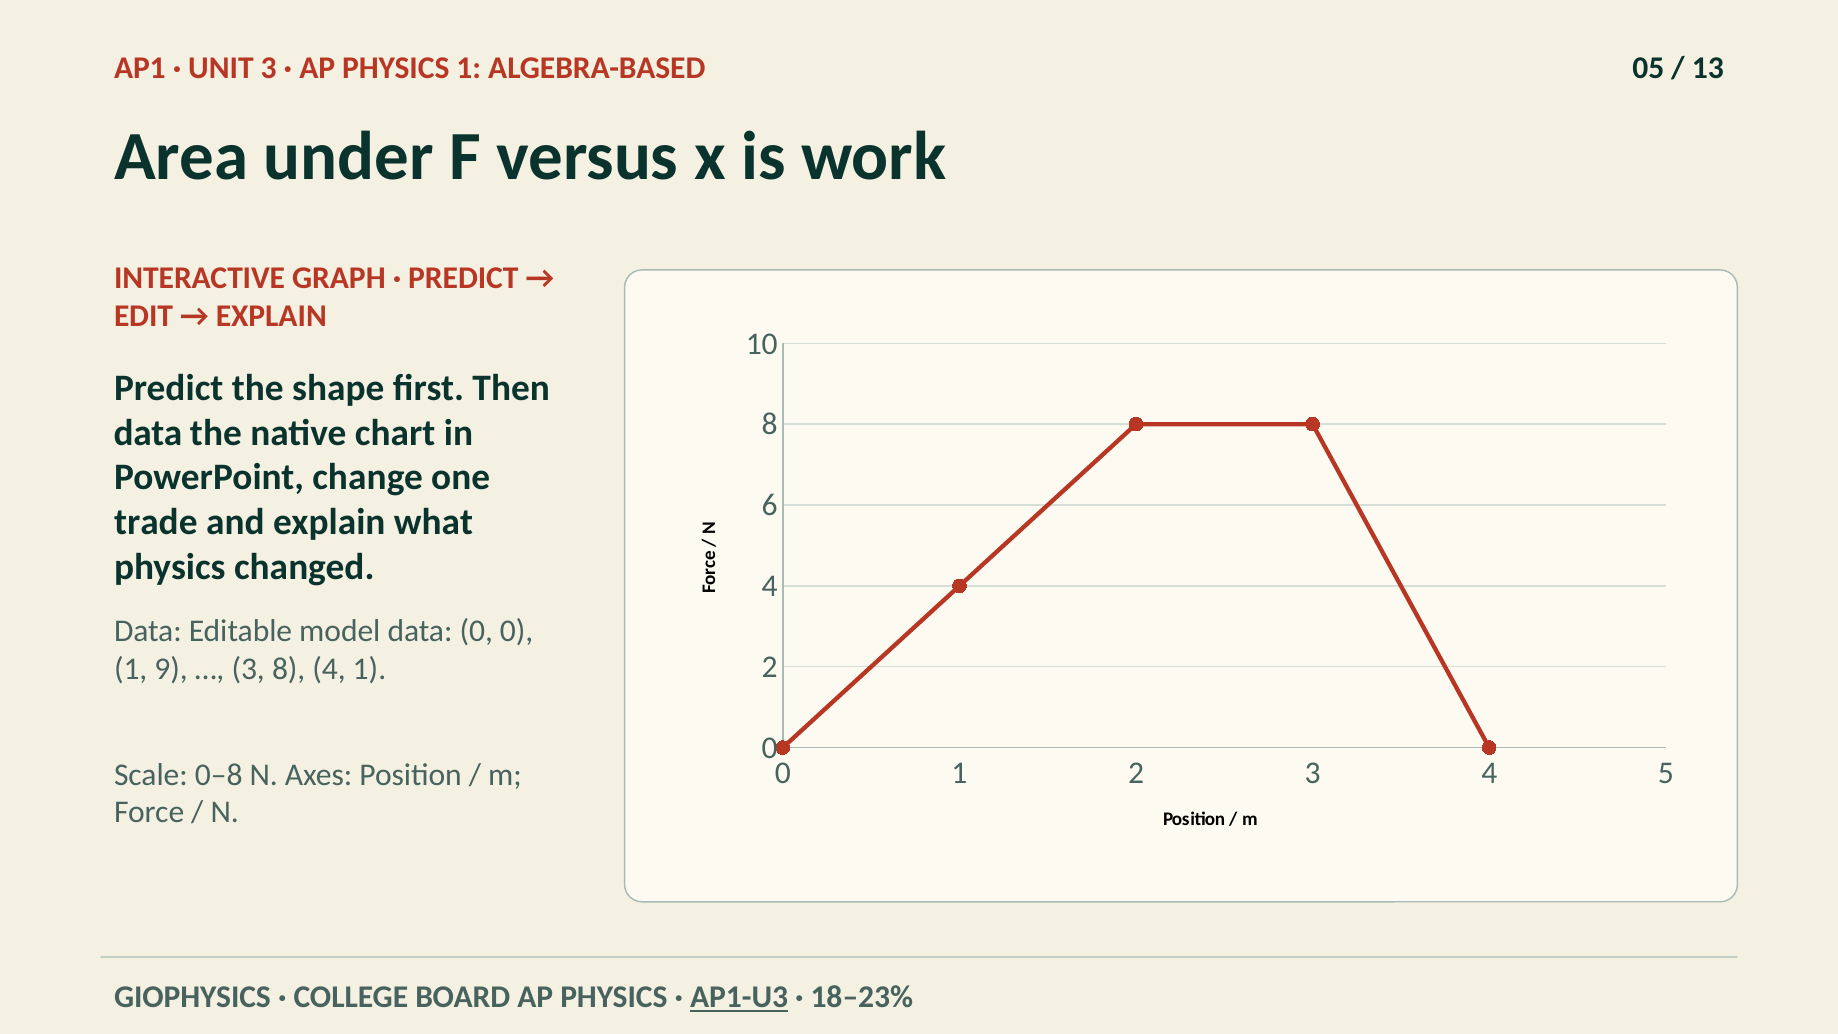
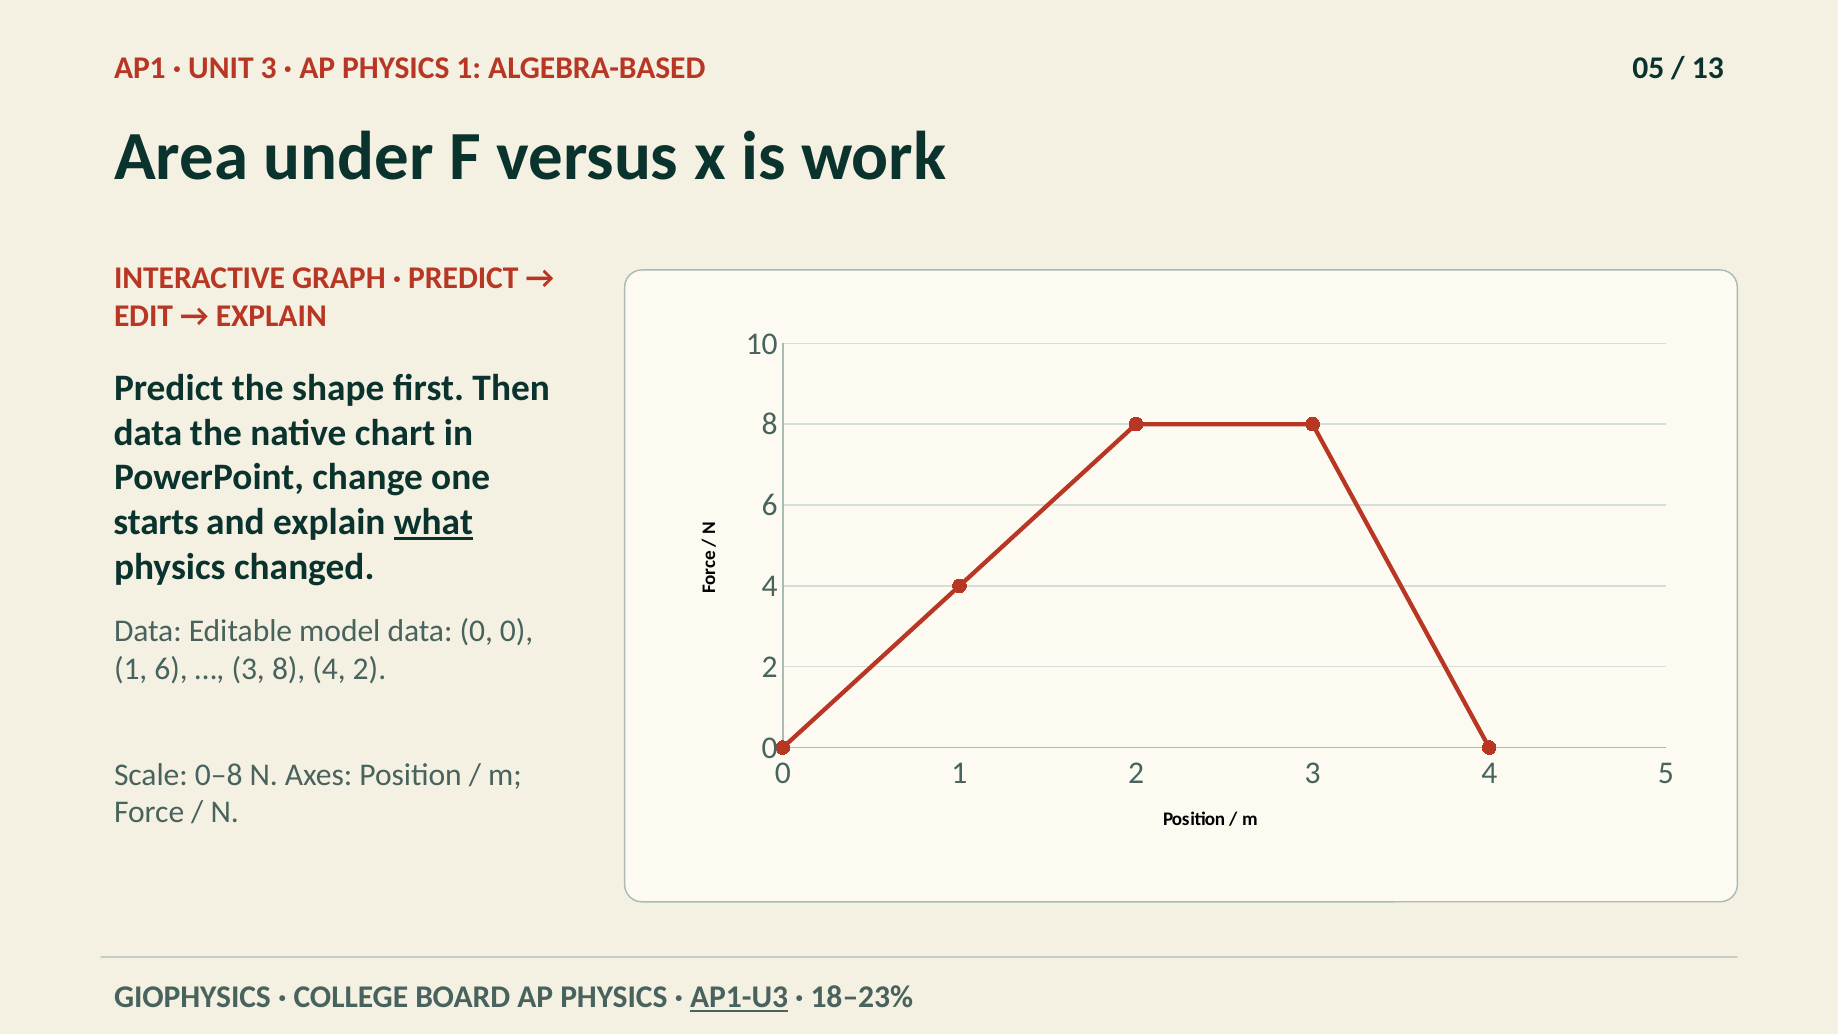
trade: trade -> starts (156, 522)
what underline: none -> present (433, 522)
1 9: 9 -> 6 (171, 669)
4 1: 1 -> 2 (369, 669)
